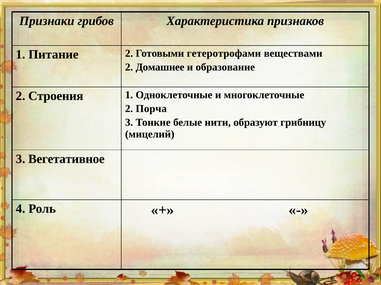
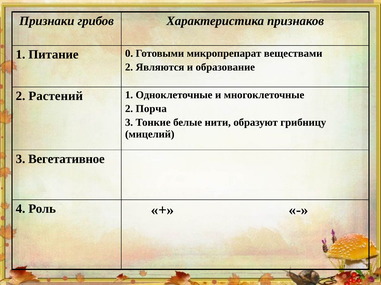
Питание 2: 2 -> 0 (129, 53)
гетеротрофами: гетеротрофами -> микропрепарат (224, 53)
Домашнее: Домашнее -> Являются (160, 67)
Строения: Строения -> Растений (56, 96)
